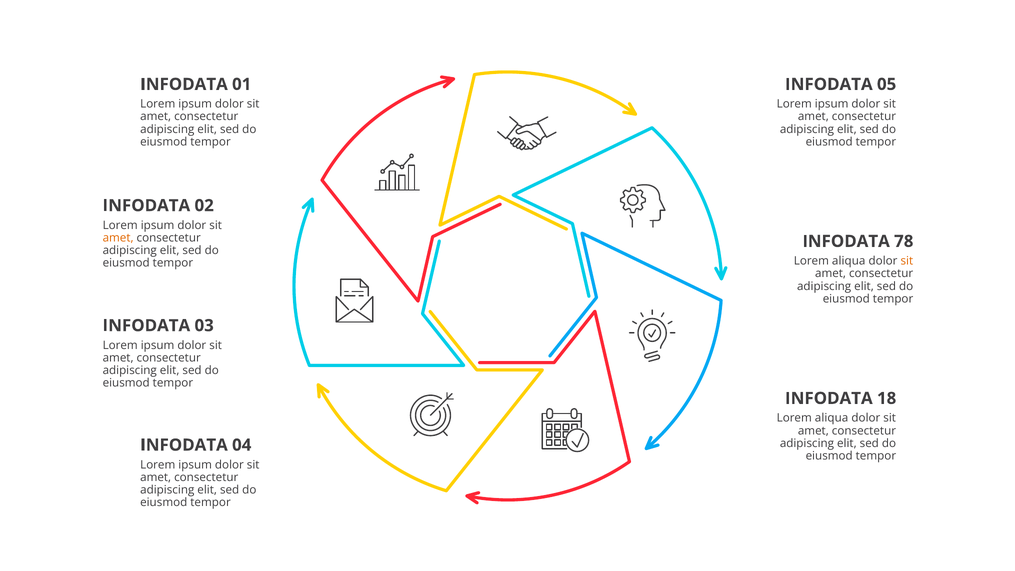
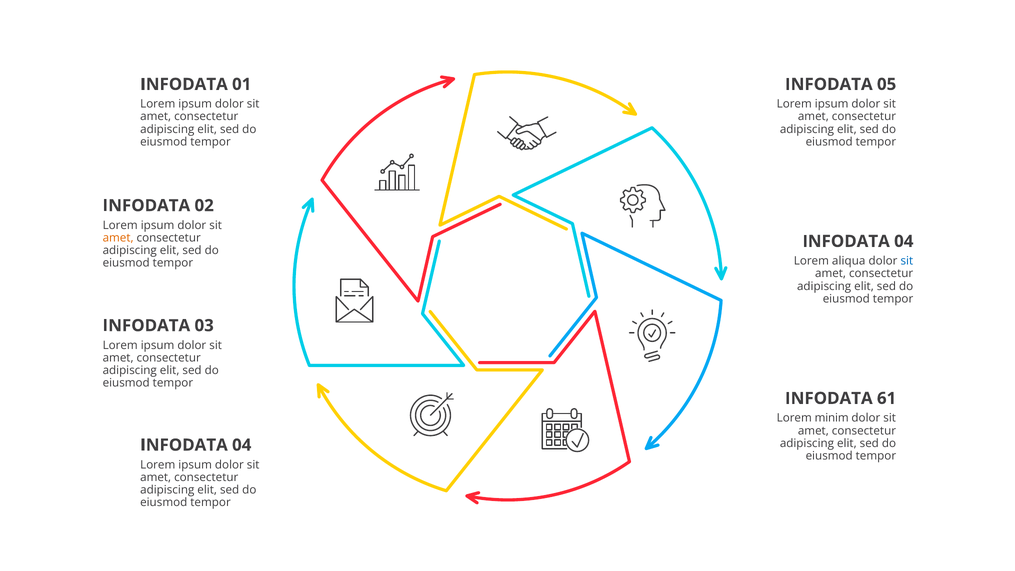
78: 78 -> 04 (904, 241)
sit colour: orange -> blue (907, 261)
18: 18 -> 61 (887, 398)
aliqua: aliqua -> minim (832, 418)
